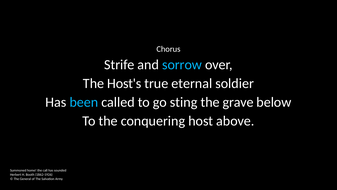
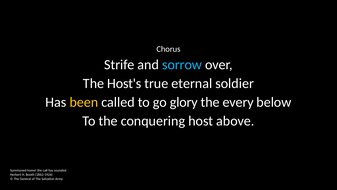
been colour: light blue -> yellow (84, 102)
sting: sting -> glory (184, 102)
grave: grave -> every (238, 102)
